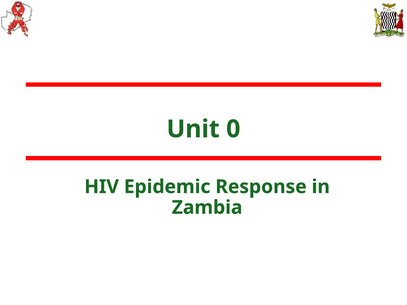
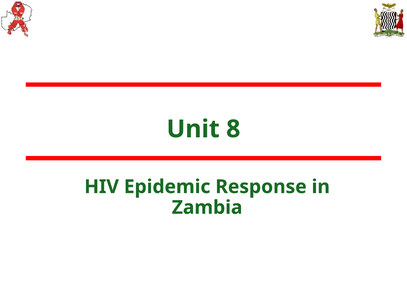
0: 0 -> 8 (233, 129)
